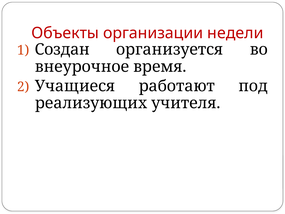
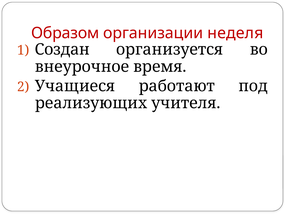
Объекты: Объекты -> Образом (65, 33)
недели: недели -> неделя (235, 33)
